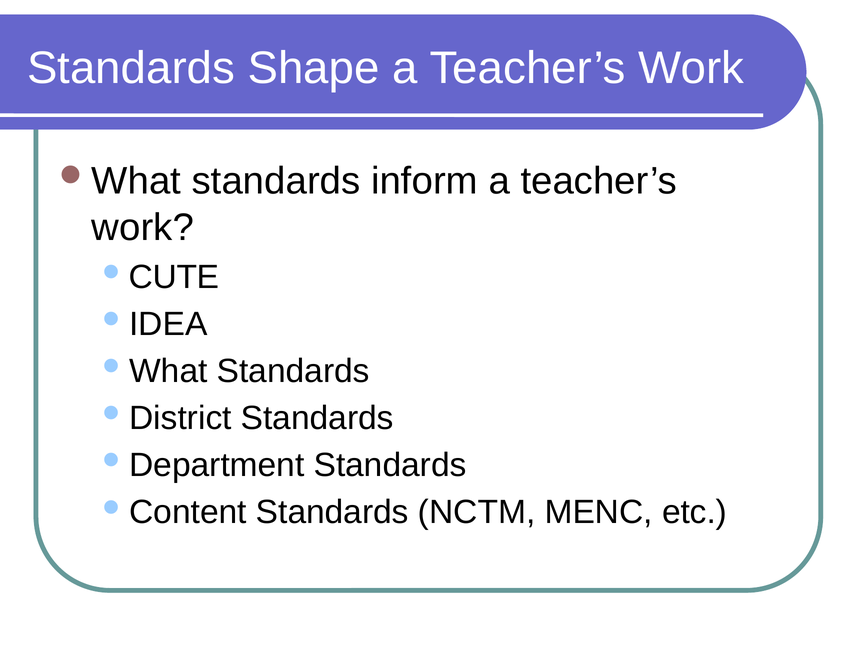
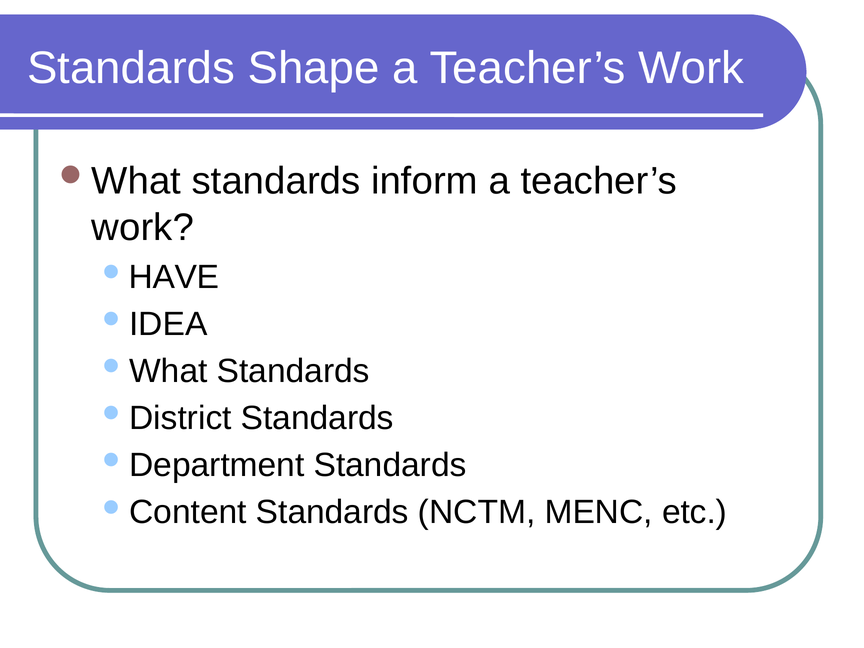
CUTE: CUTE -> HAVE (174, 277)
